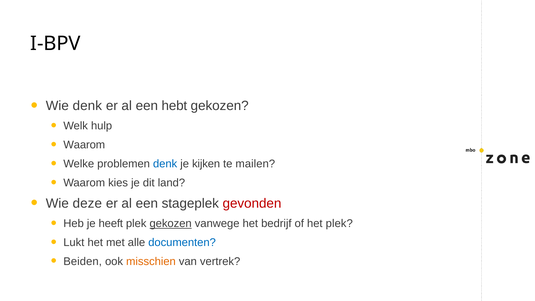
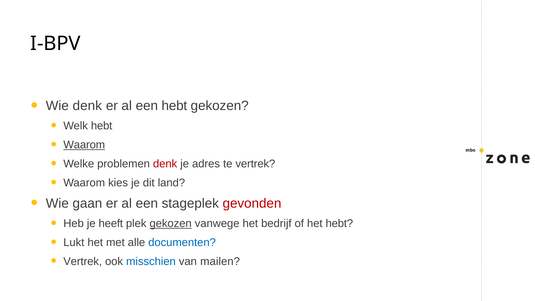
Welk hulp: hulp -> hebt (102, 126)
Waarom underline: none -> present (84, 145)
denk colour: blue -> red (165, 164)
kijken: kijken -> adres (206, 164)
te mailen: mailen -> vertrek (255, 164)
deze: deze -> gaan (87, 203)
het plek: plek -> hebt (339, 223)
Beiden: Beiden -> Vertrek (83, 261)
misschien colour: orange -> blue (151, 261)
vertrek: vertrek -> mailen (220, 261)
